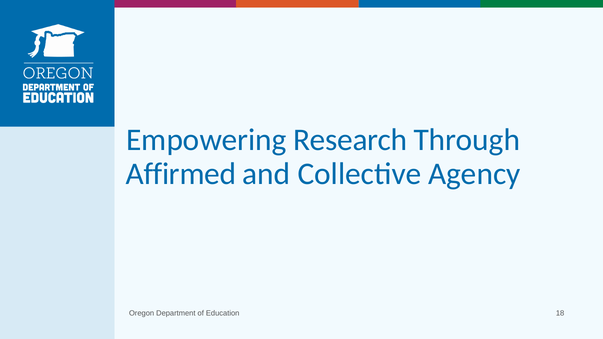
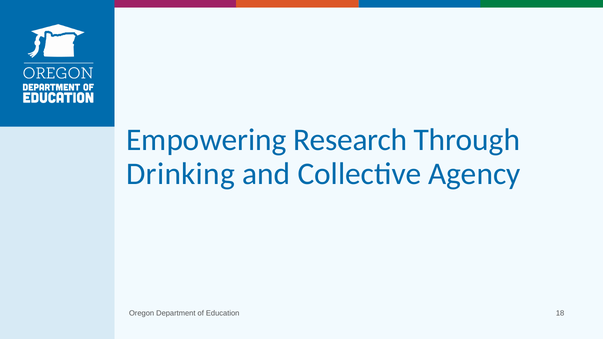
Affirmed: Affirmed -> Drinking (181, 174)
